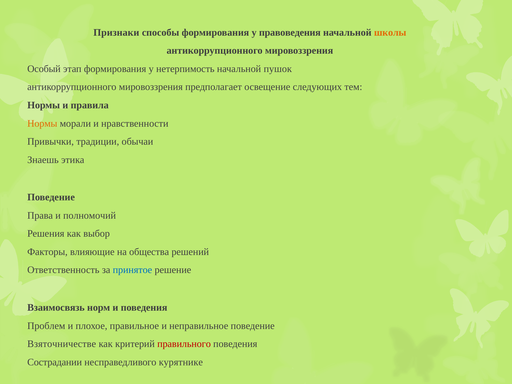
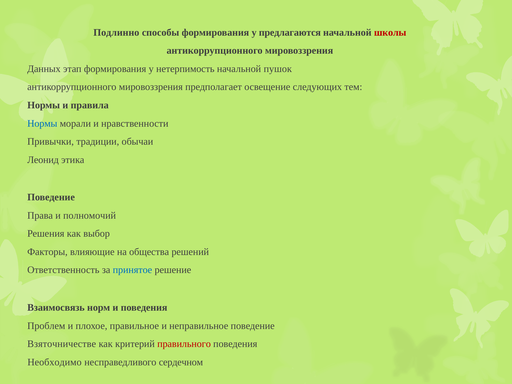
Признаки: Признаки -> Подлинно (116, 32)
правоведения: правоведения -> предлагаются (290, 32)
школы colour: orange -> red (390, 32)
Особый: Особый -> Данных (44, 69)
Нормы colour: orange -> blue (42, 123)
Знаешь: Знаешь -> Леонид (43, 160)
Сострадании: Сострадании -> Необходимо (55, 362)
курятнике: курятнике -> сердечном (181, 362)
